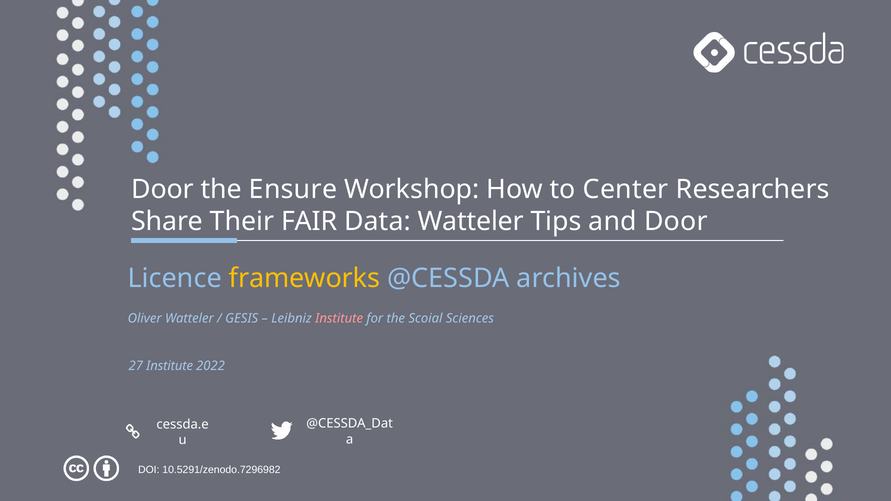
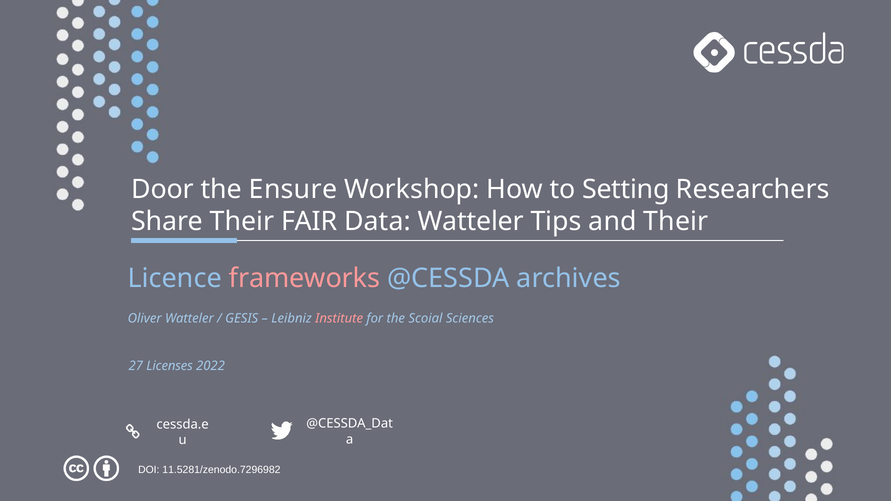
Center: Center -> Setting (626, 190)
and Door: Door -> Their (676, 222)
frameworks colour: yellow -> pink (305, 278)
27 Institute: Institute -> Licenses (170, 366)
10.5291/zenodo.7296982: 10.5291/zenodo.7296982 -> 11.5281/zenodo.7296982 (221, 470)
